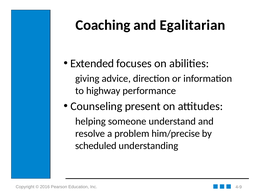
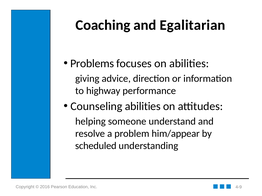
Extended: Extended -> Problems (92, 64)
Counseling present: present -> abilities (143, 107)
him/precise: him/precise -> him/appear (176, 134)
